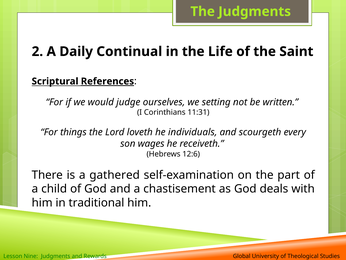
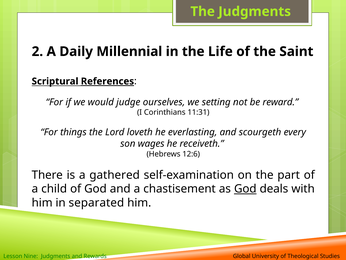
Continual: Continual -> Millennial (129, 51)
written: written -> reward (280, 102)
individuals: individuals -> everlasting (193, 132)
God underline: none -> present (245, 189)
traditional: traditional -> separated (96, 202)
